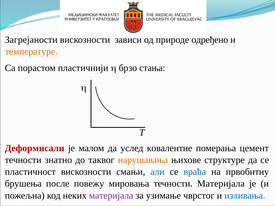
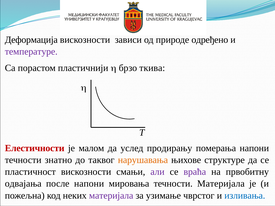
Загрејаности: Загрејаности -> Деформација (31, 40)
температуре colour: orange -> purple (31, 52)
стања: стања -> ткива (152, 68)
Деформисали: Деформисали -> Елестичности (35, 148)
ковалентне: ковалентне -> продирању (170, 148)
померања цемент: цемент -> напони (254, 148)
али colour: blue -> purple (157, 172)
враћа colour: blue -> purple (195, 172)
брушења: брушења -> одвајања (23, 184)
после повежу: повежу -> напони (89, 184)
